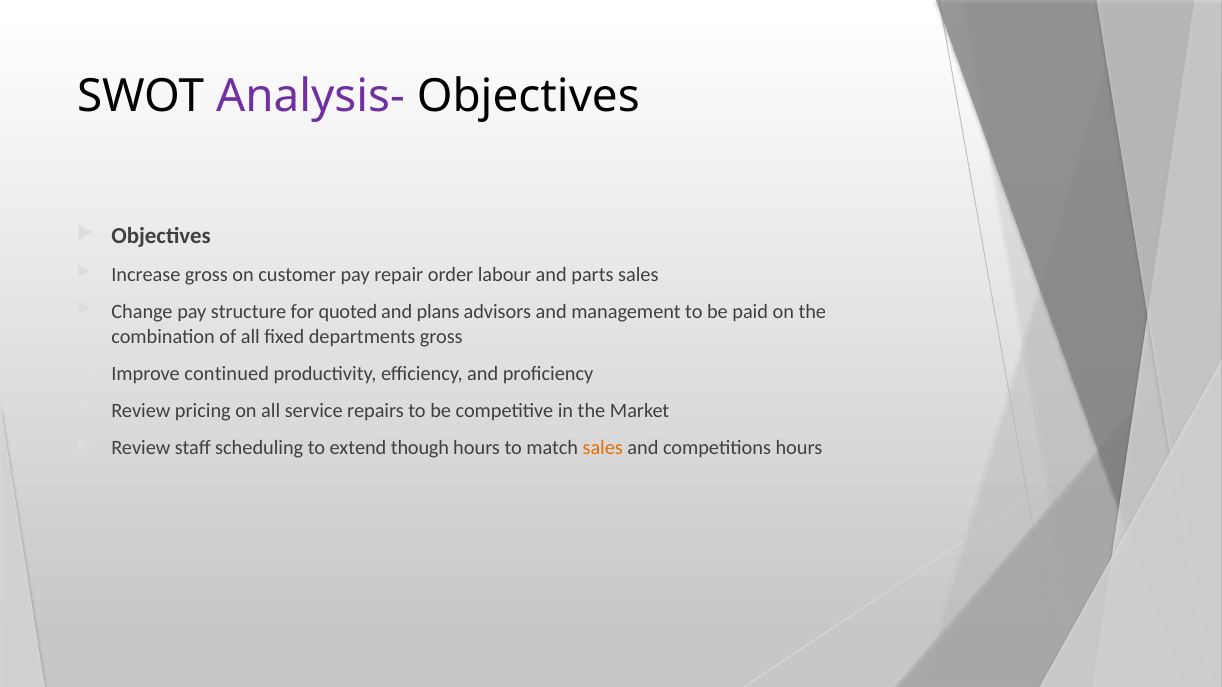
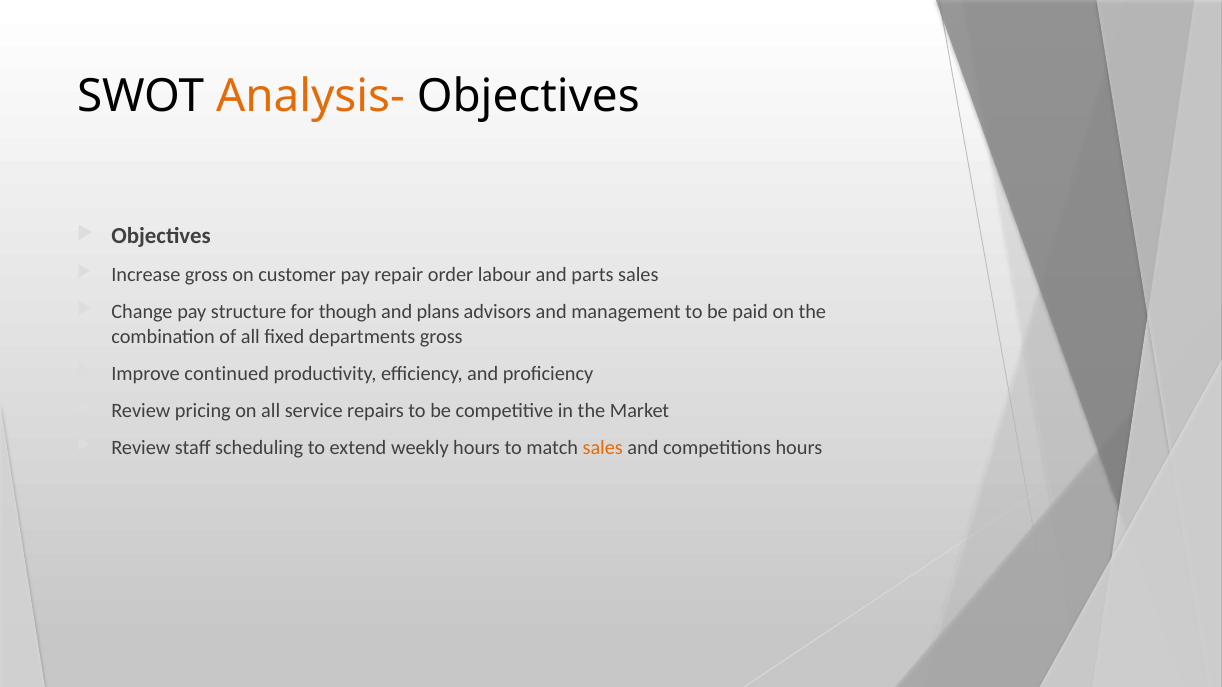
Analysis- colour: purple -> orange (310, 96)
quoted: quoted -> though (348, 312)
though: though -> weekly (420, 448)
